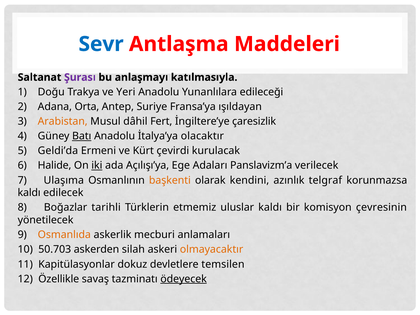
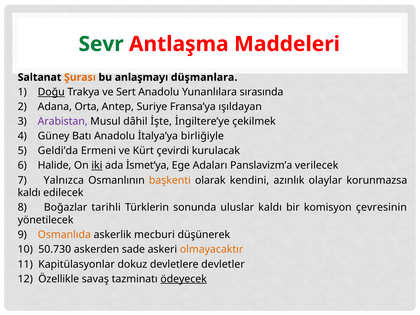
Sevr colour: blue -> green (101, 44)
Şurası colour: purple -> orange (80, 77)
katılmasıyla: katılmasıyla -> düşmanlara (204, 77)
Doğu underline: none -> present (51, 92)
Yeri: Yeri -> Sert (126, 92)
edileceği: edileceği -> sırasında (262, 92)
Arabistan colour: orange -> purple (63, 121)
Fert: Fert -> İşte (161, 121)
çaresizlik: çaresizlik -> çekilmek (254, 121)
Batı underline: present -> none (82, 136)
olacaktır: olacaktır -> birliğiyle (202, 136)
Açılışı’ya: Açılışı’ya -> İsmet’ya (148, 166)
Ulaşıma: Ulaşıma -> Yalnızca (64, 180)
telgraf: telgraf -> olaylar (325, 180)
etmemiz: etmemiz -> sonunda (195, 208)
anlamaları: anlamaları -> düşünerek (204, 235)
50.703: 50.703 -> 50.730 (55, 250)
silah: silah -> sade (133, 250)
temsilen: temsilen -> devletler (223, 264)
